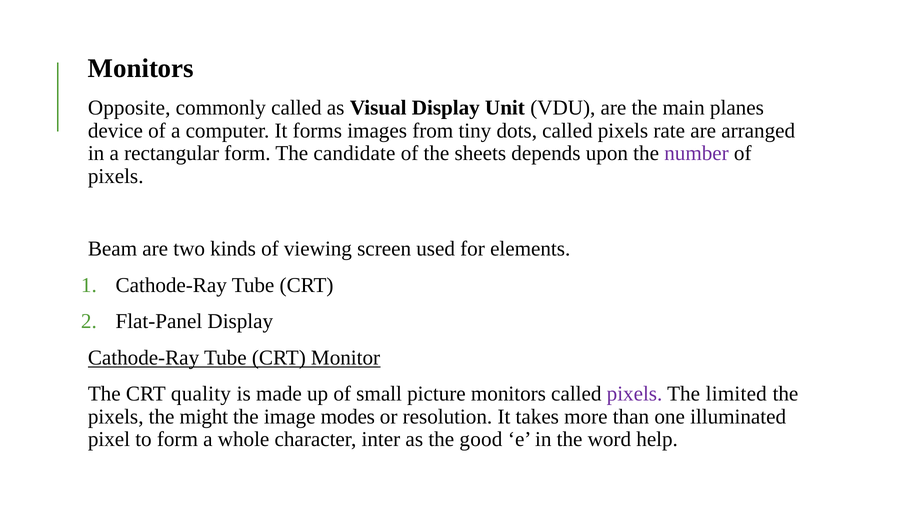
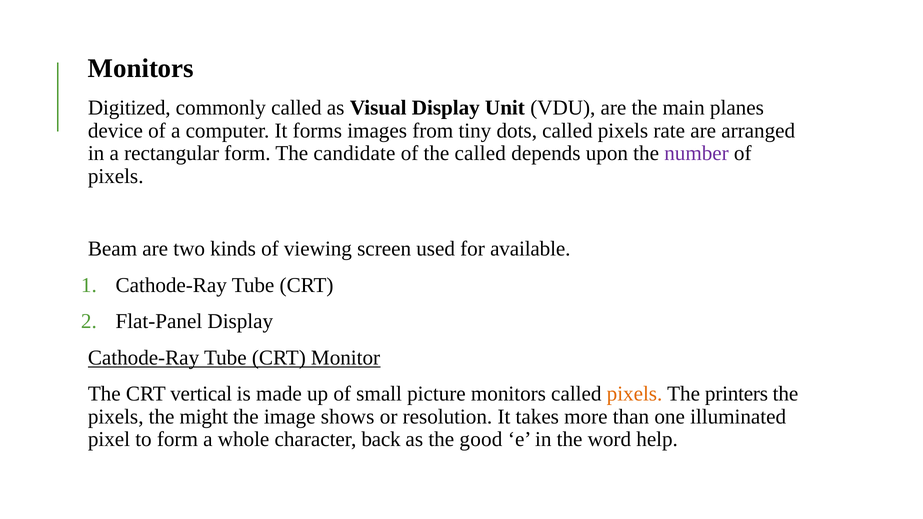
Opposite: Opposite -> Digitized (129, 108)
the sheets: sheets -> called (480, 154)
elements: elements -> available (530, 249)
quality: quality -> vertical (201, 394)
pixels colour: purple -> orange (635, 394)
limited: limited -> printers (736, 394)
modes: modes -> shows (348, 417)
inter: inter -> back (381, 440)
